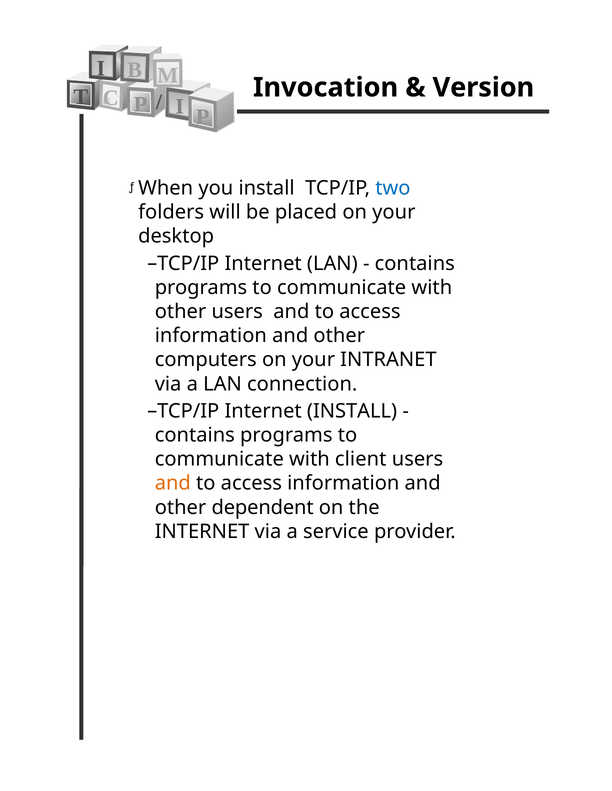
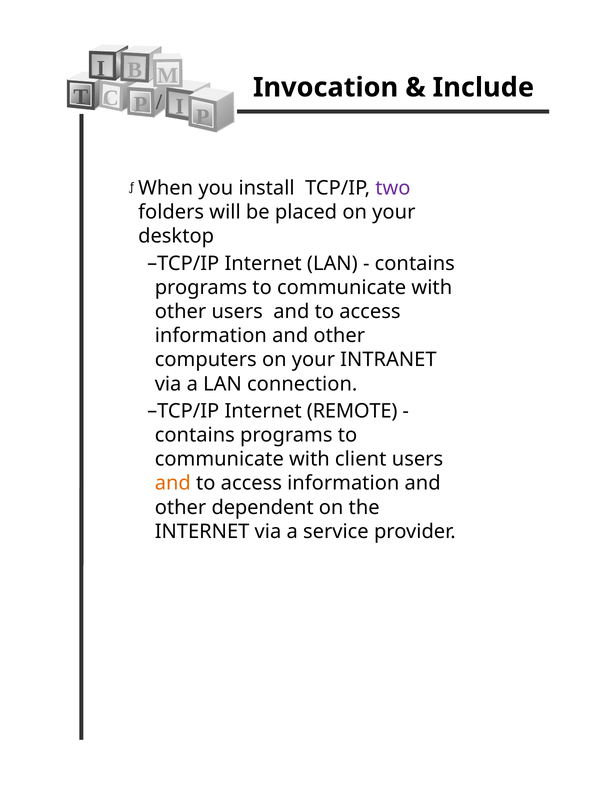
Version: Version -> Include (483, 88)
two colour: blue -> purple (393, 188)
Internet INSTALL: INSTALL -> REMOTE (352, 411)
